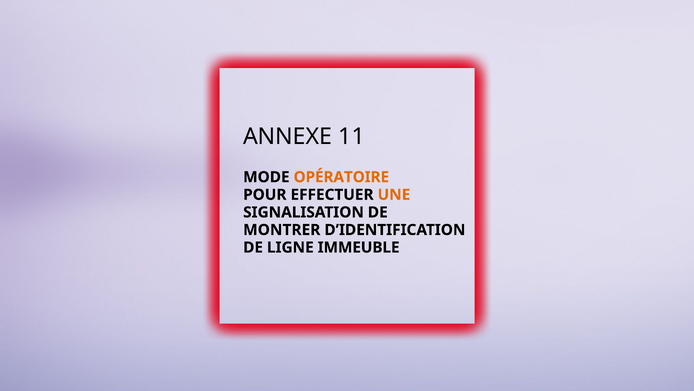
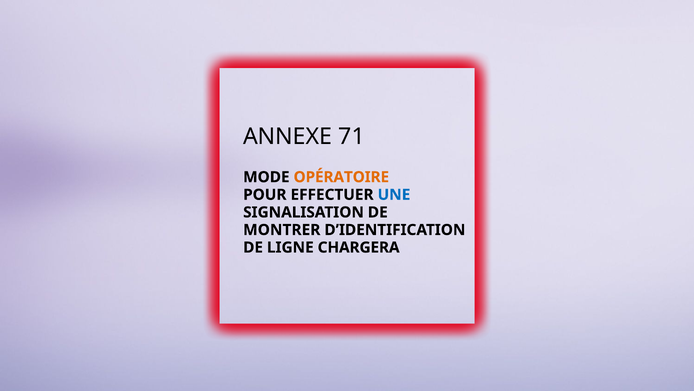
11: 11 -> 71 (352, 137)
UNE colour: orange -> blue (394, 194)
IMMEUBLE: IMMEUBLE -> CHARGERA (359, 247)
